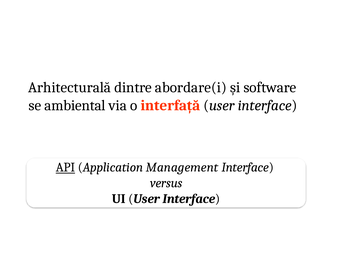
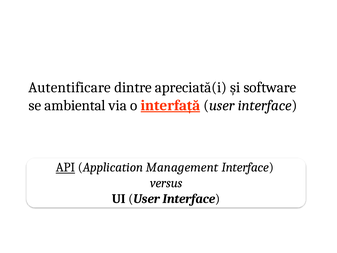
Arhitecturală: Arhitecturală -> Autentificare (70, 87)
abordare(i: abordare(i -> apreciată(i (191, 87)
interfață underline: none -> present (170, 105)
